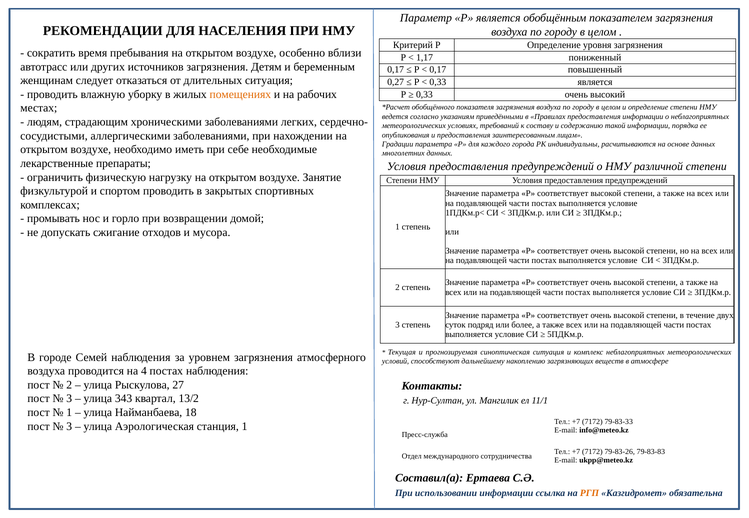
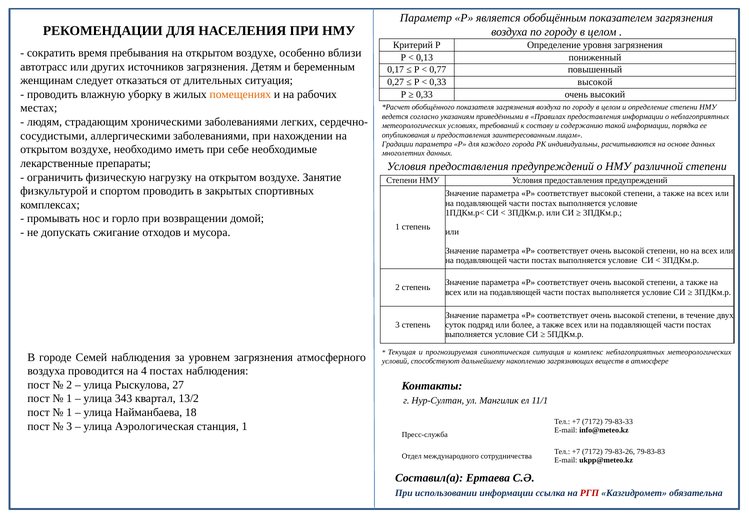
1,17: 1,17 -> 0,13 (425, 57)
0,17: 0,17 -> 0,77 (438, 70)
0,33 является: является -> высокой (595, 82)
3: 3 -> 1 (69, 399)
РГП colour: orange -> red (589, 494)
